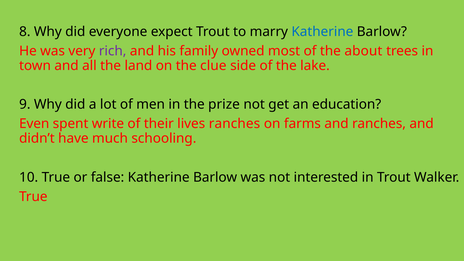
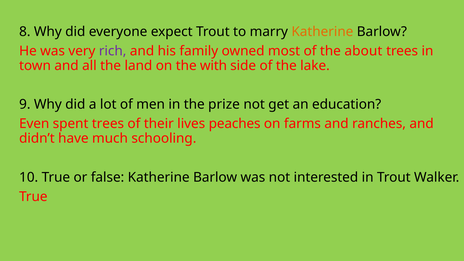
Katherine colour: blue -> orange (322, 32)
clue: clue -> with (213, 66)
spent write: write -> trees (108, 124)
lives ranches: ranches -> peaches (235, 124)
